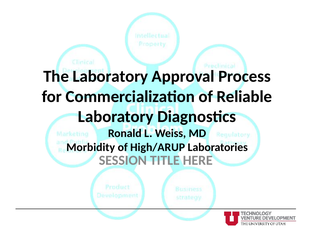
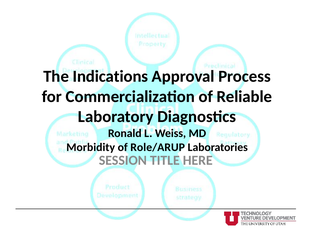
The Laboratory: Laboratory -> Indications (110, 76)
High/ARUP: High/ARUP -> Role/ARUP (158, 147)
